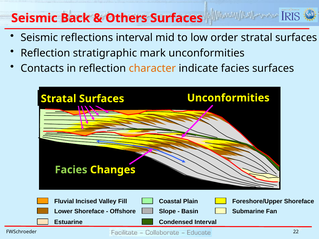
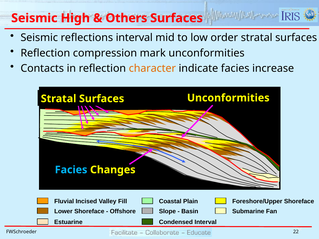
Back: Back -> High (75, 18)
stratigraphic: stratigraphic -> compression (105, 53)
facies surfaces: surfaces -> increase (273, 68)
Facies colour: light green -> light blue (71, 170)
